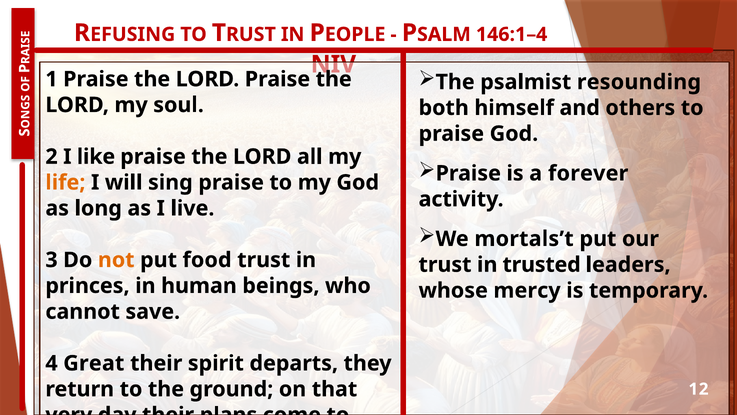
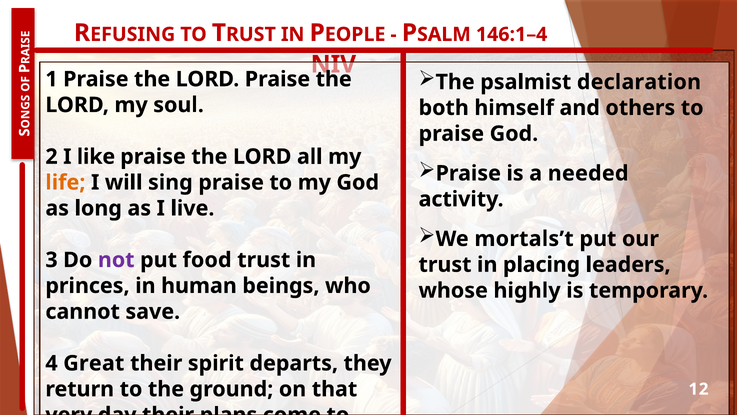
resounding: resounding -> declaration (639, 82)
forever: forever -> needed (588, 173)
not colour: orange -> purple (116, 260)
trusted: trusted -> placing (542, 264)
mercy: mercy -> highly (527, 290)
